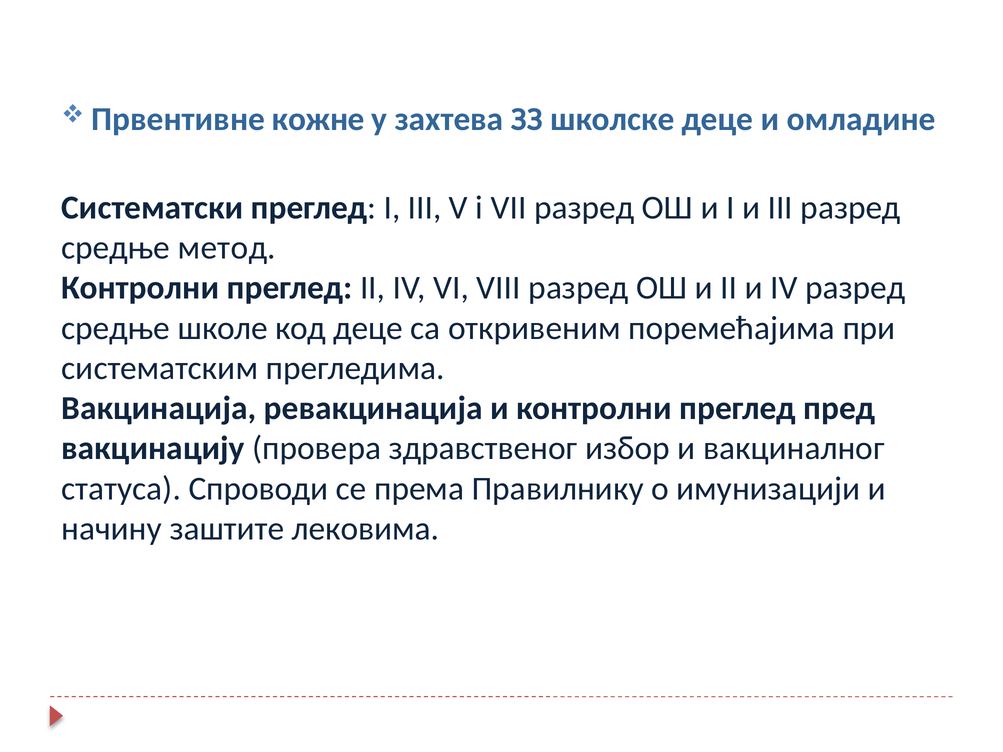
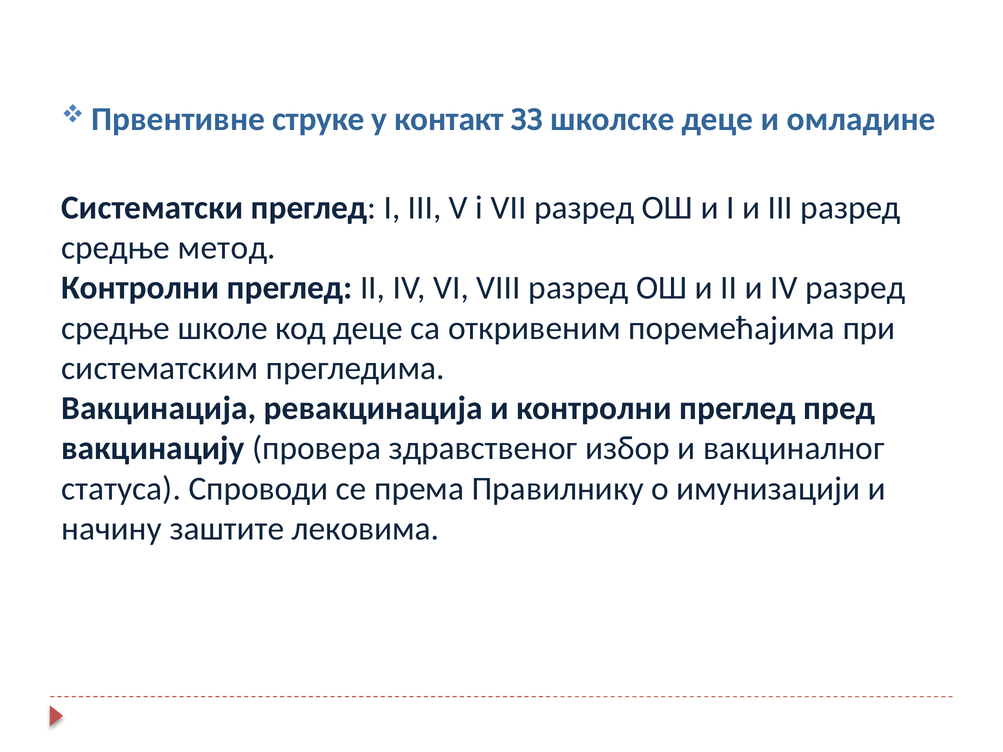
кожне: кожне -> струке (318, 119)
захтева: захтева -> контакт (449, 119)
